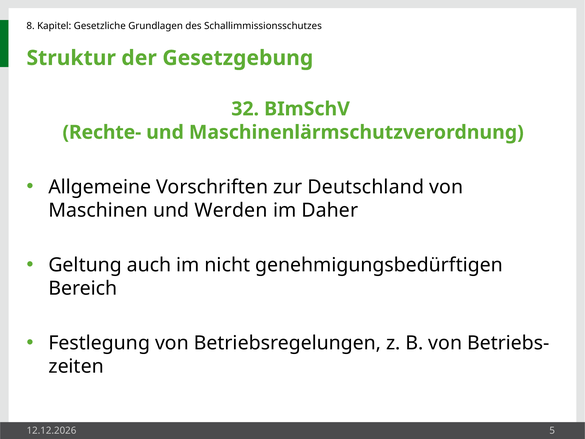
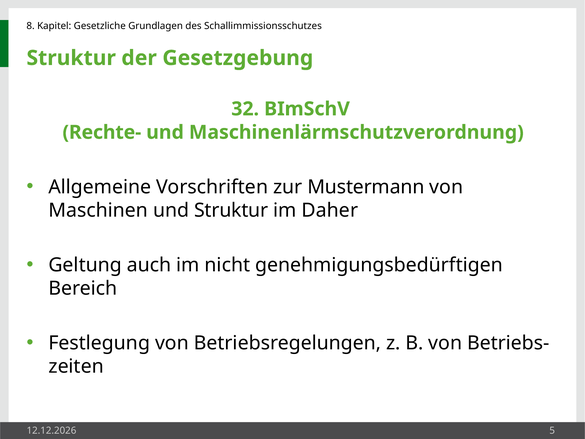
Deutschland: Deutschland -> Mustermann (366, 187)
und Werden: Werden -> Struktur (231, 210)
